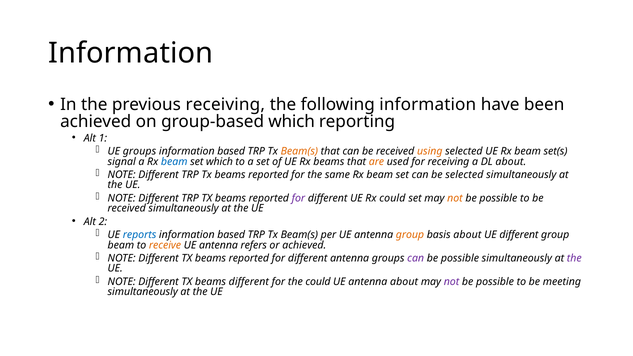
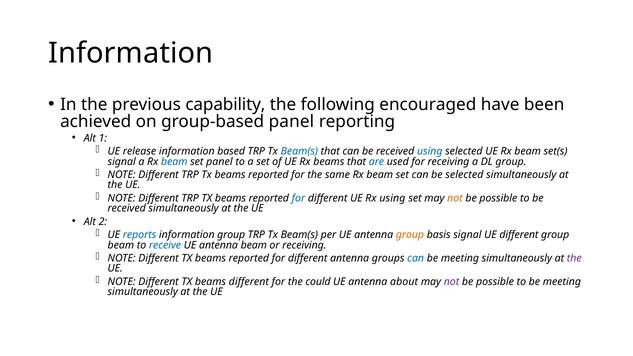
previous receiving: receiving -> capability (225, 105)
following information: information -> encouraged (428, 105)
group-based which: which -> panel (291, 121)
UE groups: groups -> release (140, 151)
Beam(s colour: orange -> blue (299, 151)
using colour: orange -> blue (430, 151)
set which: which -> panel (219, 162)
are colour: orange -> blue (376, 162)
DL about: about -> group (511, 162)
for colour: purple -> blue (298, 198)
Rx could: could -> using (392, 198)
based: based -> group (231, 235)
basis about: about -> signal (467, 235)
receive colour: orange -> blue (165, 245)
antenna refers: refers -> beam (254, 245)
or achieved: achieved -> receiving (304, 245)
can colour: purple -> blue (416, 258)
possible: possible -> meeting (460, 258)
